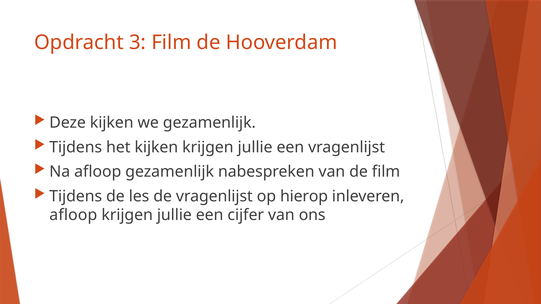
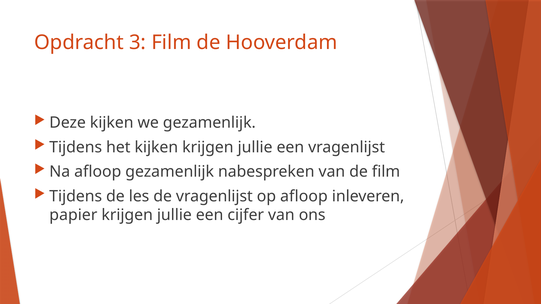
op hierop: hierop -> afloop (304, 196)
afloop: afloop -> papier (73, 215)
